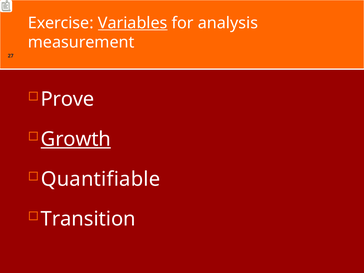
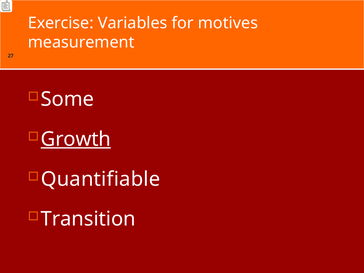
Variables underline: present -> none (133, 23)
analysis: analysis -> motives (228, 23)
Prove: Prove -> Some (67, 99)
